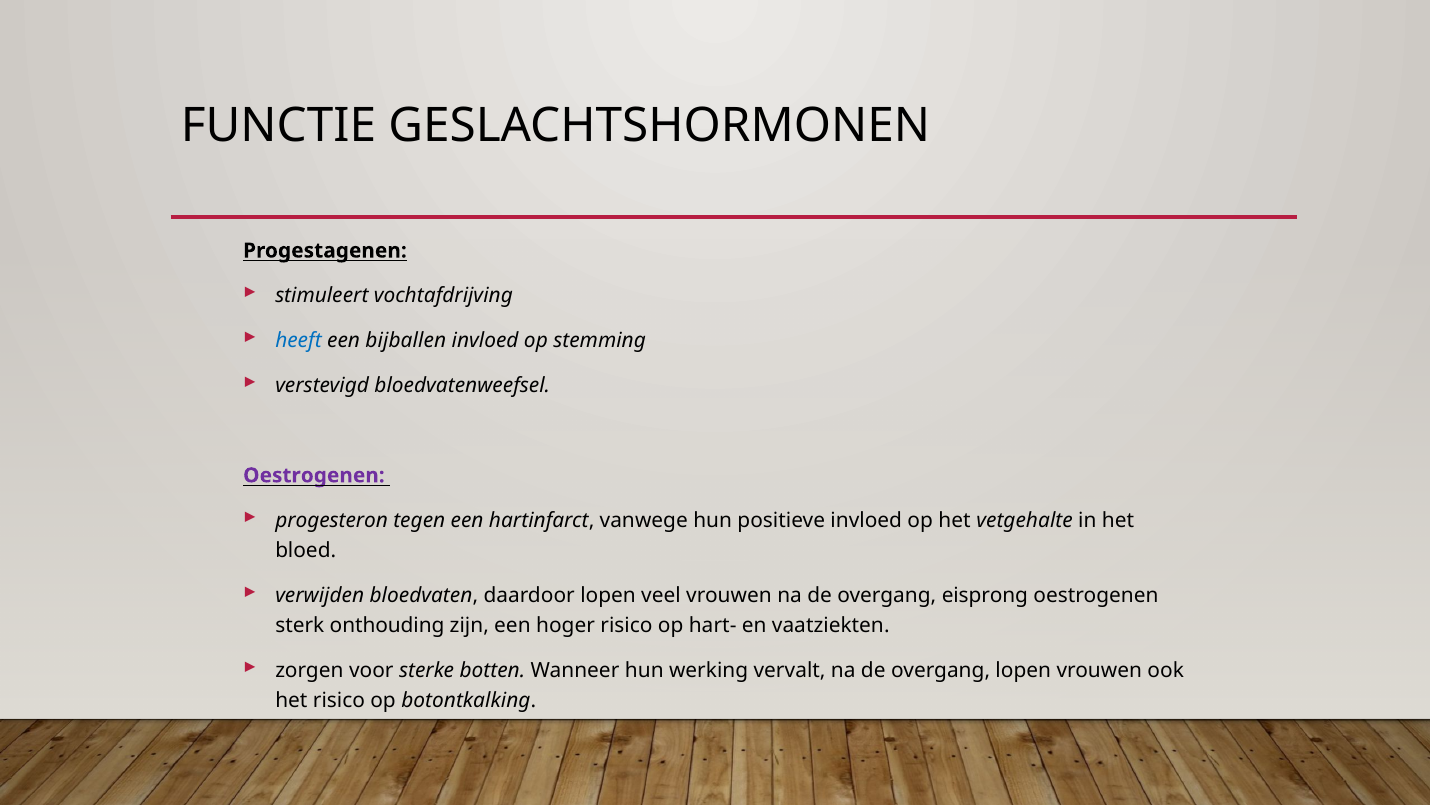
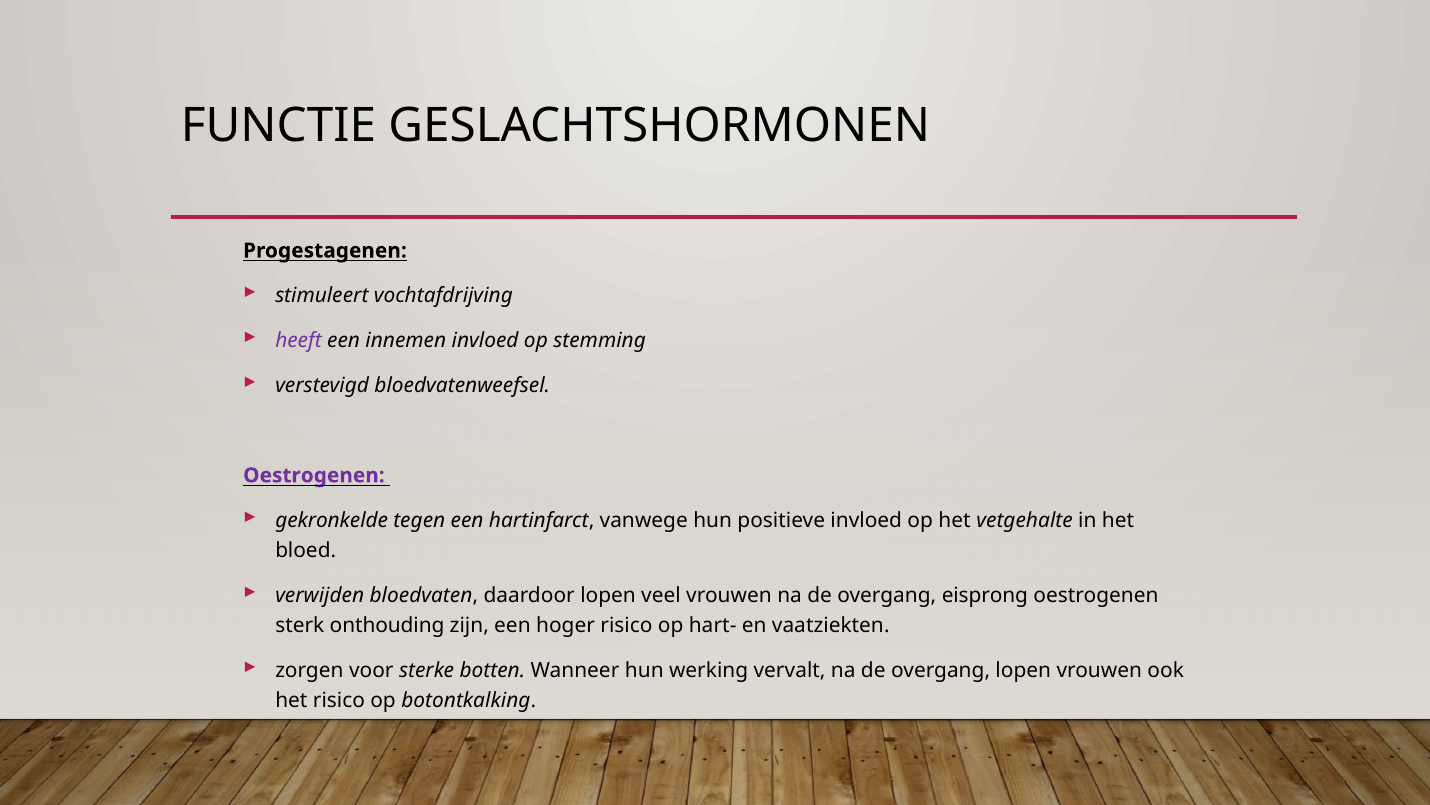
heeft colour: blue -> purple (298, 340)
bijballen: bijballen -> innemen (406, 340)
progesteron: progesteron -> gekronkelde (332, 520)
